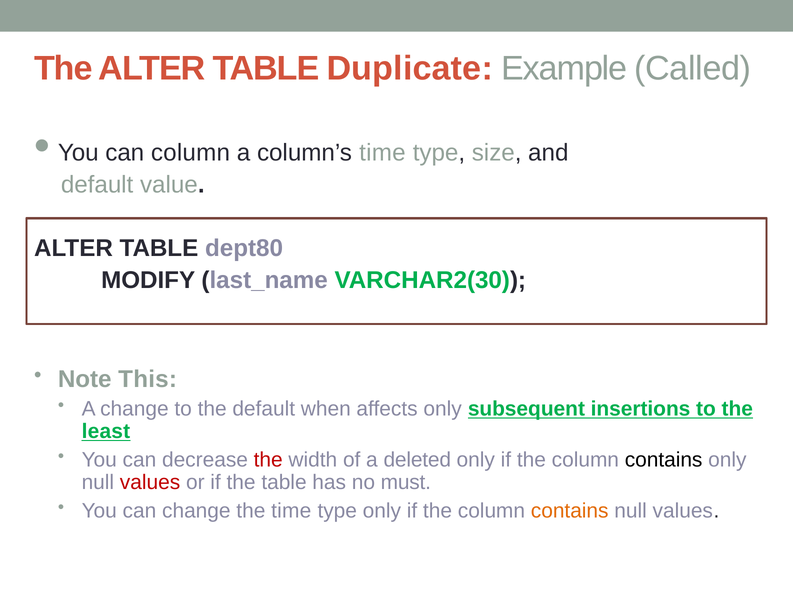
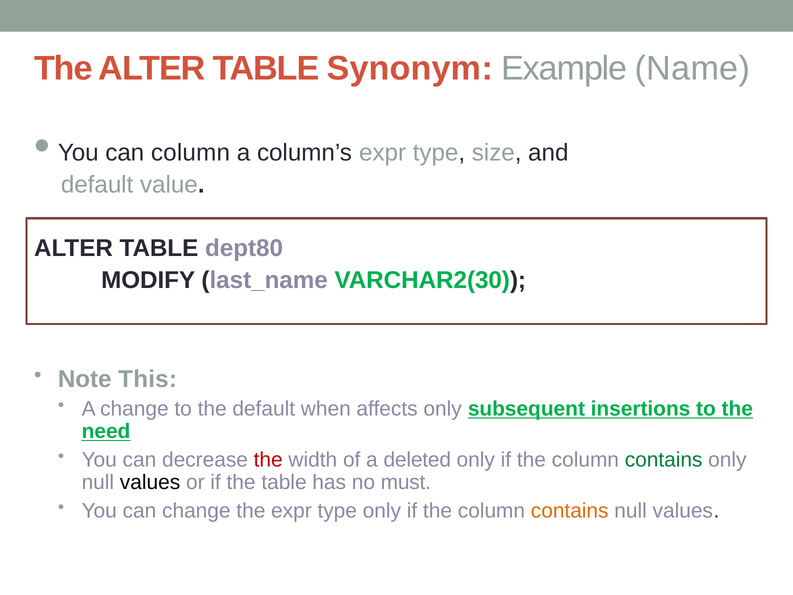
Duplicate: Duplicate -> Synonym (410, 69)
Called: Called -> Name (692, 69)
column’s time: time -> expr (383, 153)
least: least -> need (106, 431)
contains colour: black -> green (664, 460)
values colour: red -> black (150, 482)
the time: time -> expr (291, 510)
